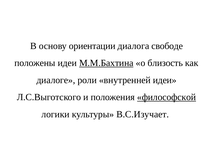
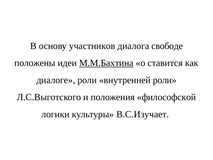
ориентации: ориентации -> участников (92, 46)
близость: близость -> ставится (165, 63)
внутренней идеи: идеи -> роли (165, 80)
философской underline: present -> none (167, 97)
